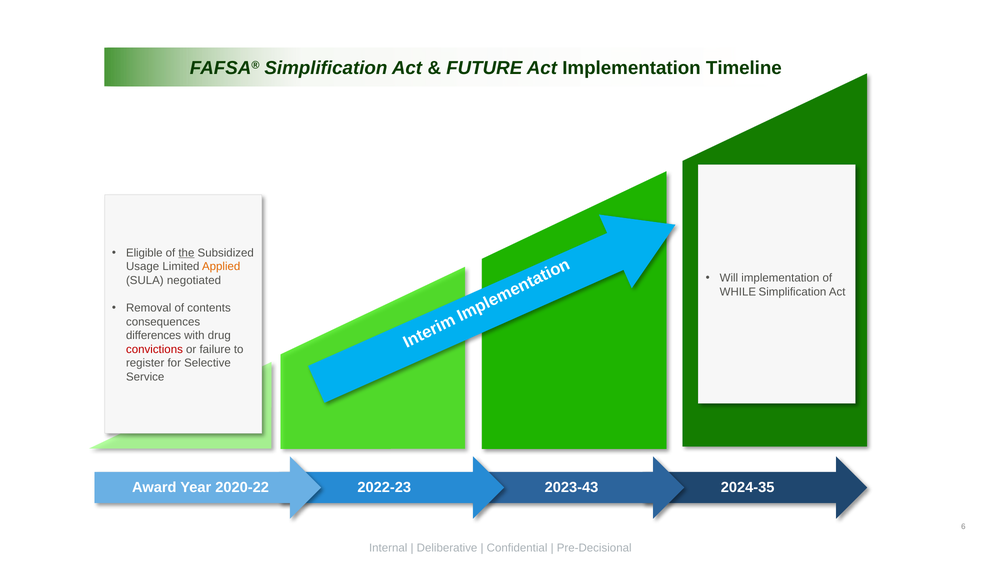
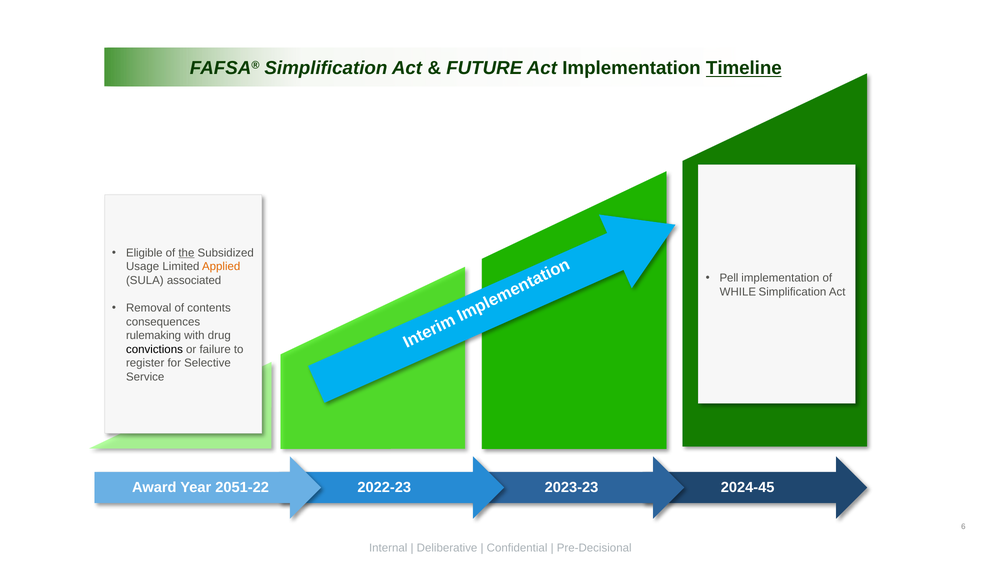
Timeline underline: none -> present (744, 68)
Will: Will -> Pell (729, 278)
negotiated: negotiated -> associated (194, 280)
differences: differences -> rulemaking (154, 336)
convictions colour: red -> black (154, 349)
2020-22: 2020-22 -> 2051-22 (242, 488)
2023-43: 2023-43 -> 2023-23 (572, 488)
2024-35: 2024-35 -> 2024-45 (748, 488)
